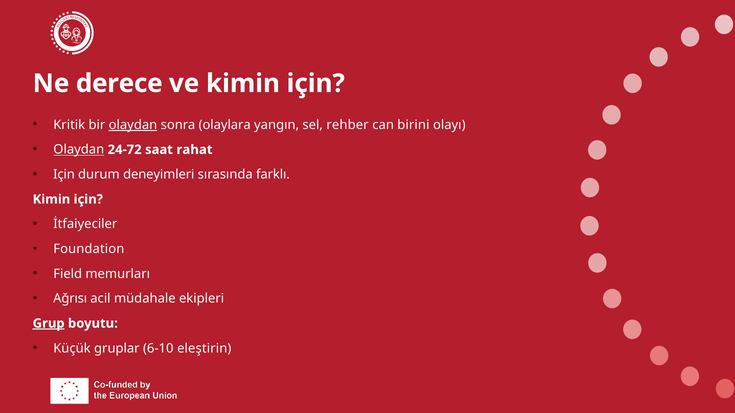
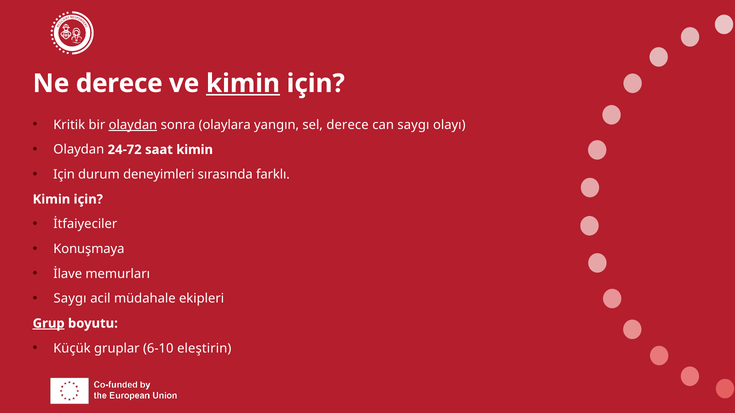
kimin underline: none -> present (243, 84)
sel rehber: rehber -> derece (348, 125)
can birini: birini -> saygı (413, 125)
Olaydan underline: present -> none (79, 150)
saat rahat: rahat -> kimin (195, 150)
Foundation: Foundation -> Konuşmaya (89, 249)
Field: Field -> İlave (68, 274)
Ağrısı: Ağrısı -> Saygı (70, 299)
